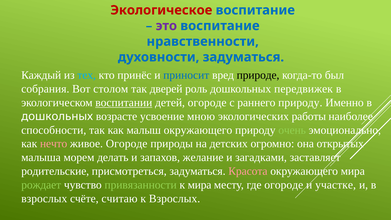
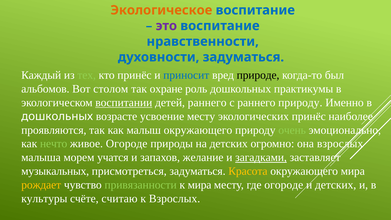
Экологическое colour: red -> orange (161, 10)
тех colour: light blue -> light green (87, 75)
собрания: собрания -> альбомов (45, 89)
дверей: дверей -> охране (166, 89)
передвижек: передвижек -> практикумы (304, 89)
детей огороде: огороде -> раннего (207, 103)
усвоение мною: мною -> месту (201, 116)
экологических работы: работы -> принёс (309, 116)
способности: способности -> проявляются (54, 130)
нечто colour: pink -> light green (54, 144)
она открытых: открытых -> взрослых (340, 144)
делать: делать -> учатся (113, 157)
загадками underline: none -> present (261, 157)
родительские: родительские -> музыкальных (55, 171)
Красота colour: pink -> yellow (248, 171)
рождает colour: light green -> yellow (41, 185)
и участке: участке -> детских (336, 185)
взрослых: взрослых -> культуры (44, 198)
